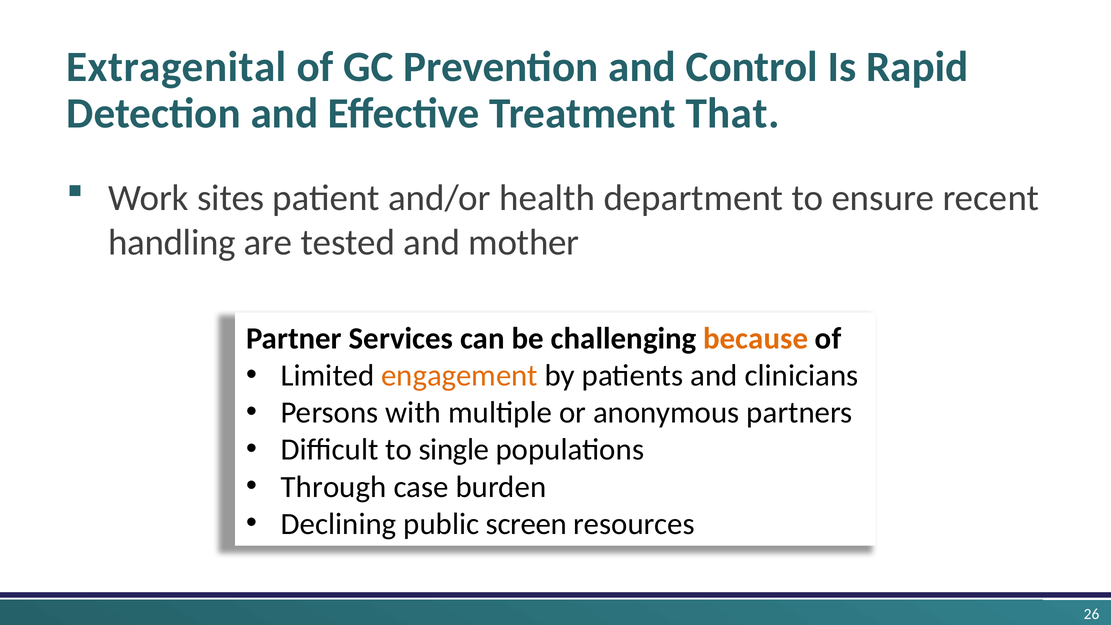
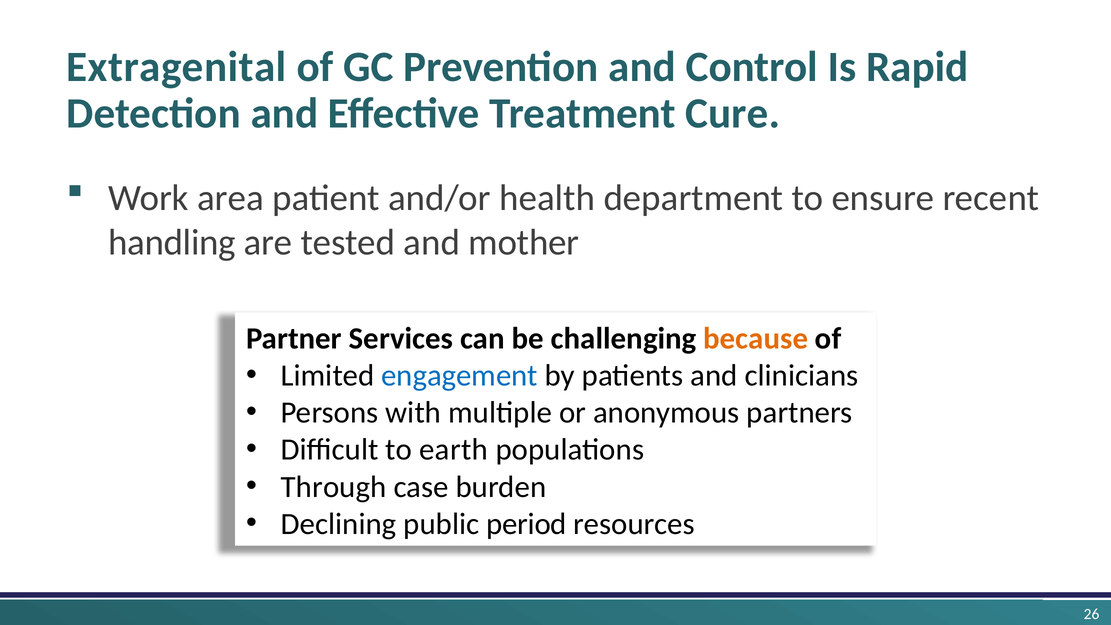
That: That -> Cure (733, 113)
sites: sites -> area (231, 198)
engagement colour: orange -> blue (459, 376)
single: single -> earth (454, 450)
screen: screen -> period (527, 524)
